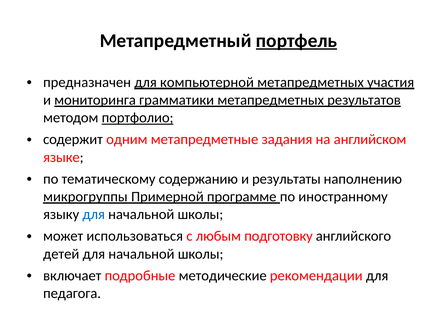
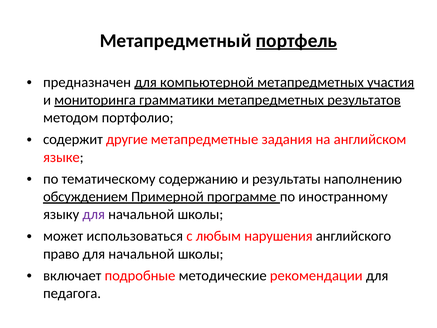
портфолио underline: present -> none (138, 118)
одним: одним -> другие (127, 139)
микрогруппы: микрогруппы -> обсуждением (86, 197)
для colour: blue -> purple (94, 214)
подготовку: подготовку -> нарушения (278, 236)
детей: детей -> право (61, 254)
